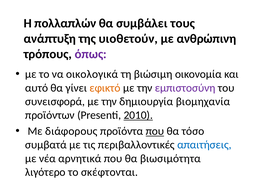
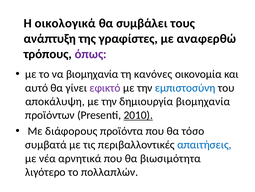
πολλαπλών: πολλαπλών -> οικολογικά (65, 23)
υιοθετούν: υιοθετούν -> γραφίστες (128, 39)
ανθρώπινη: ανθρώπινη -> αναφερθώ (206, 39)
να οικολογικά: οικολογικά -> βιομηχανία (92, 74)
βιώσιμη: βιώσιμη -> κανόνες (153, 74)
εφικτό colour: orange -> purple (105, 88)
εμπιστοσύνη colour: purple -> blue (185, 88)
συνεισφορά: συνεισφορά -> αποκάλυψη (55, 101)
που underline: present -> none (155, 131)
σκέφτονται: σκέφτονται -> πολλαπλών (110, 171)
